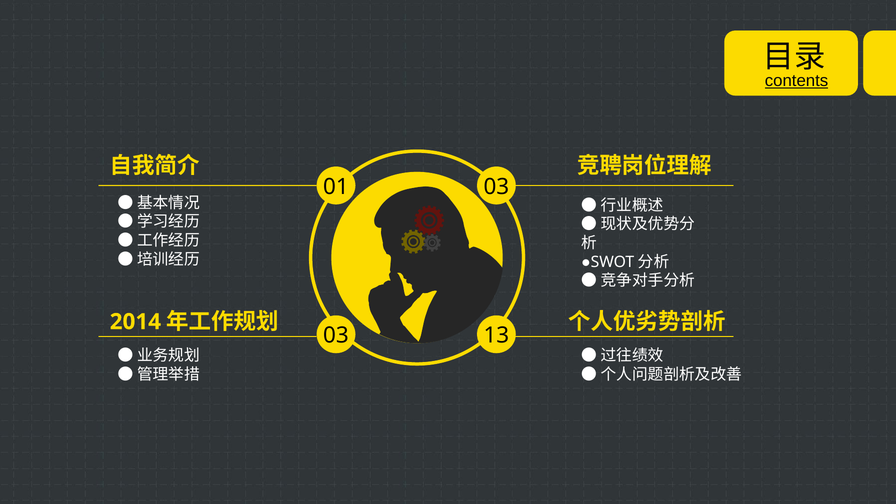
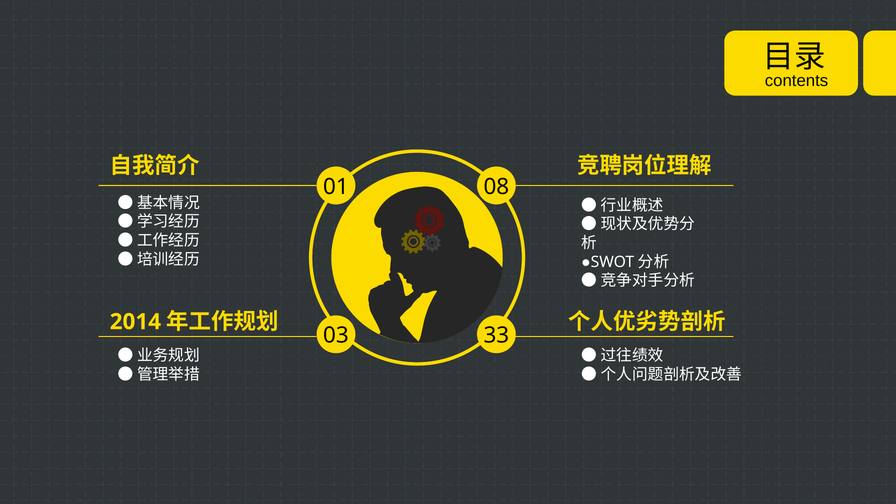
contents underline: present -> none (797, 81)
01 03: 03 -> 08 (496, 187)
13: 13 -> 33 (496, 336)
